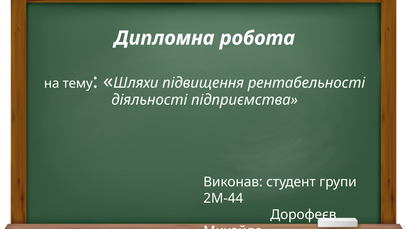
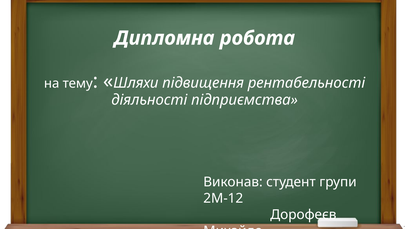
2М-44: 2М-44 -> 2М-12 (223, 198)
